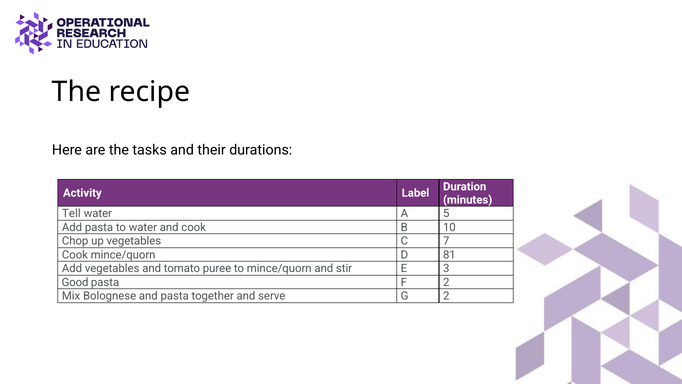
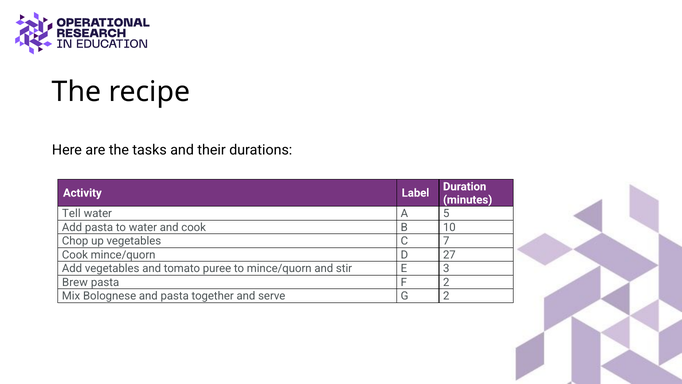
81: 81 -> 27 (449, 255)
Good: Good -> Brew (75, 282)
